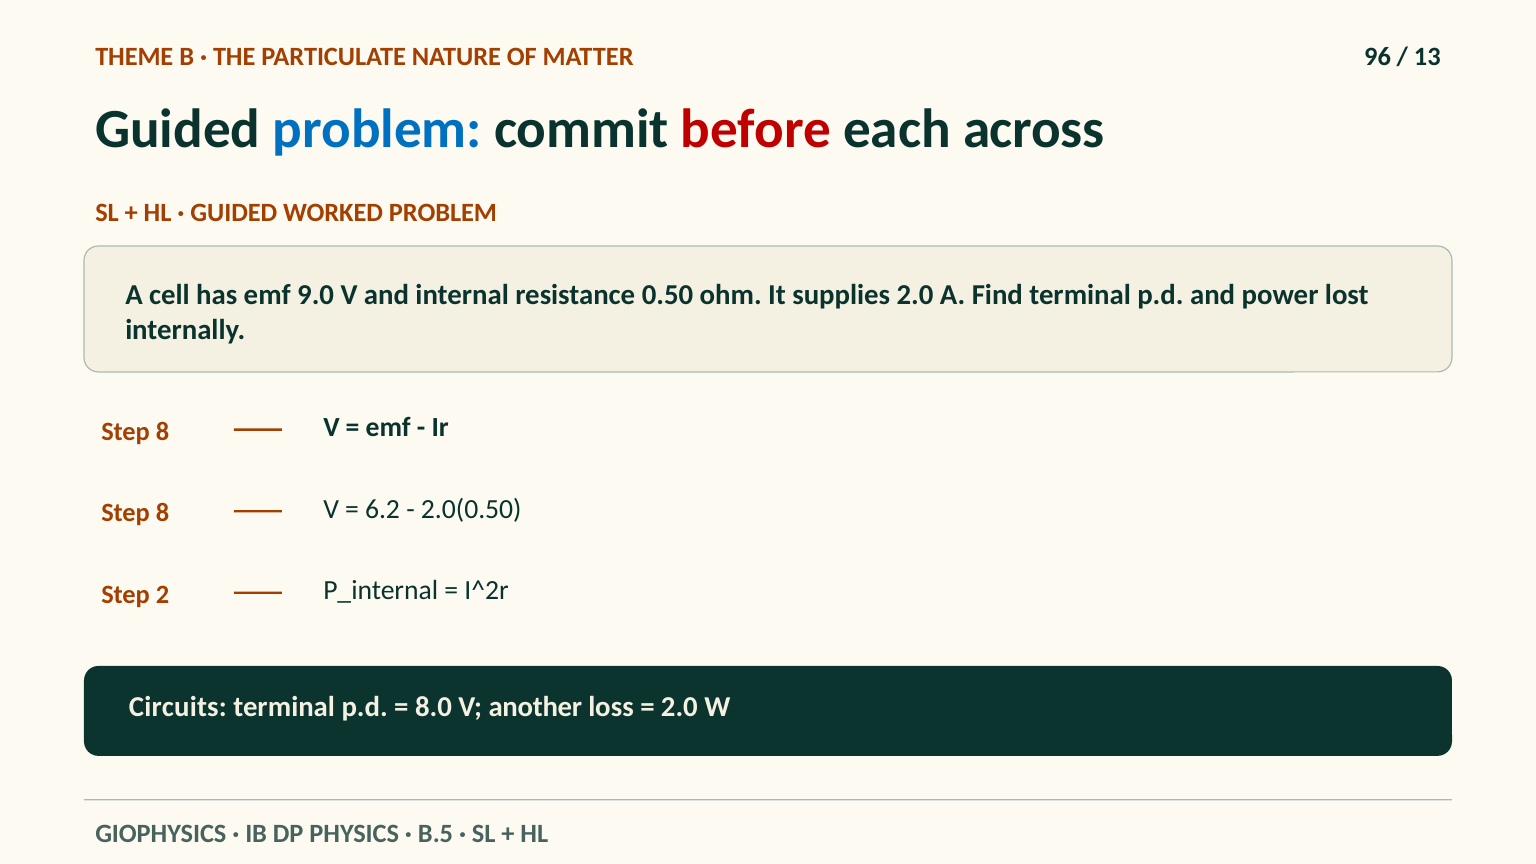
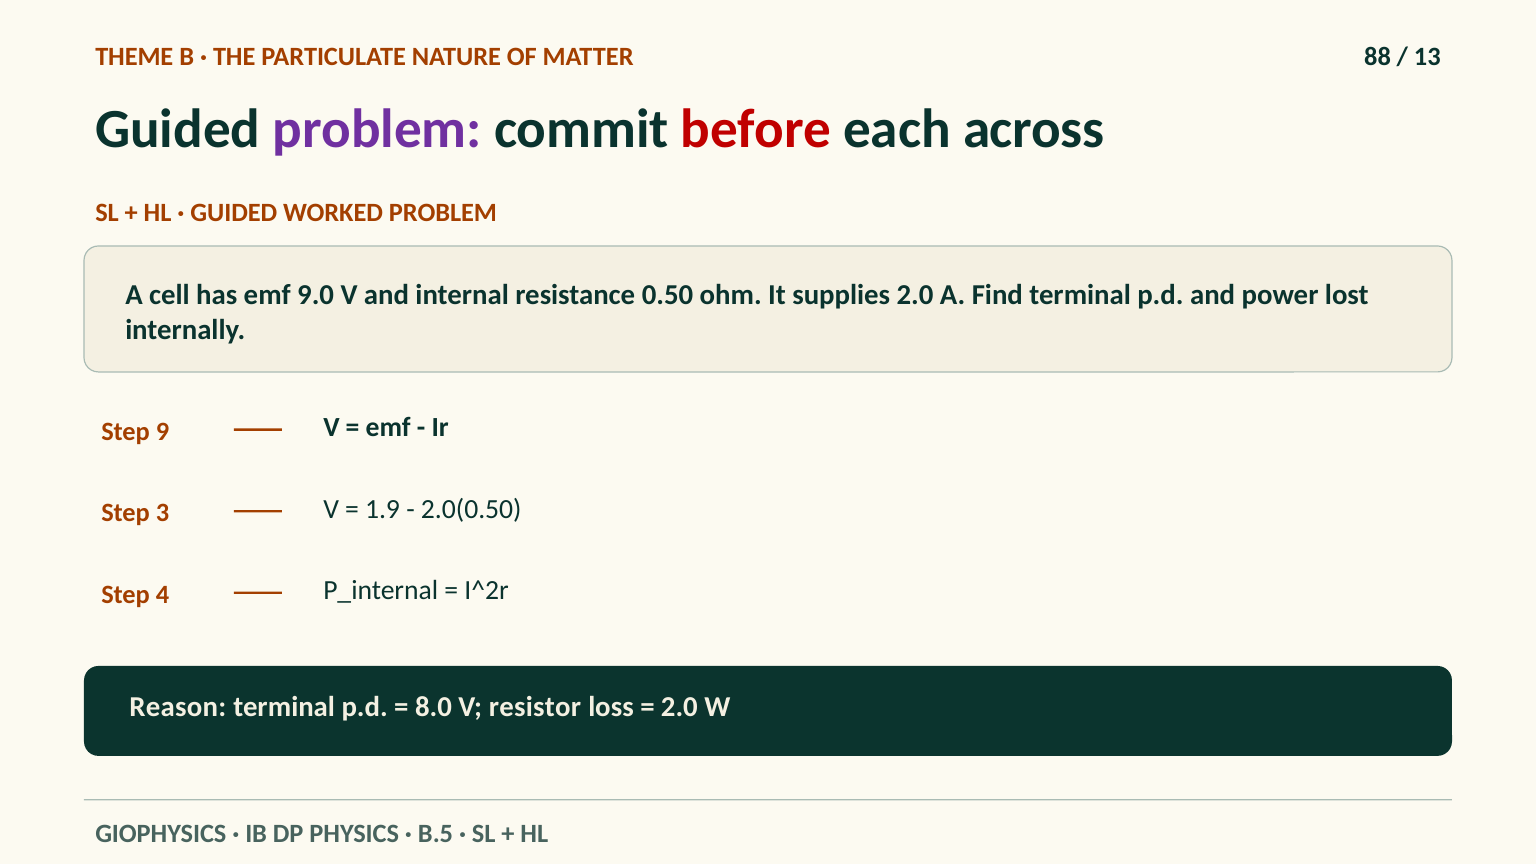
96: 96 -> 88 (1378, 57)
problem colour: blue -> purple (377, 129)
8: 8 -> 9 (163, 431)
8: 8 -> 3 (163, 513)
6.2: 6.2 -> 1.9 (383, 509)
2: 2 -> 4 (163, 594)
Circuits: Circuits -> Reason (178, 706)
another: another -> resistor (535, 706)
